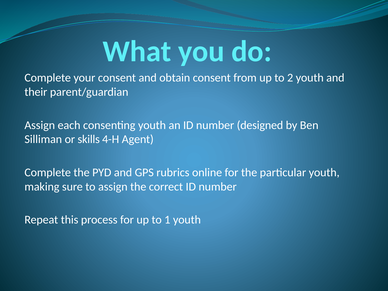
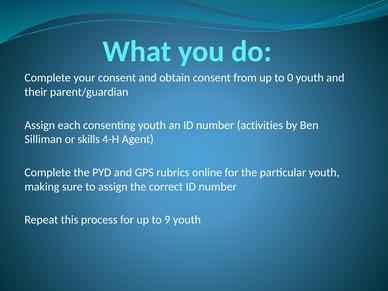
2: 2 -> 0 (290, 78)
designed: designed -> activities (260, 125)
1: 1 -> 9 (167, 220)
